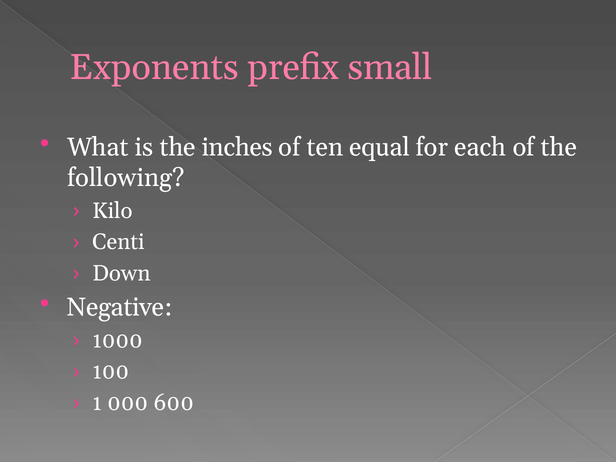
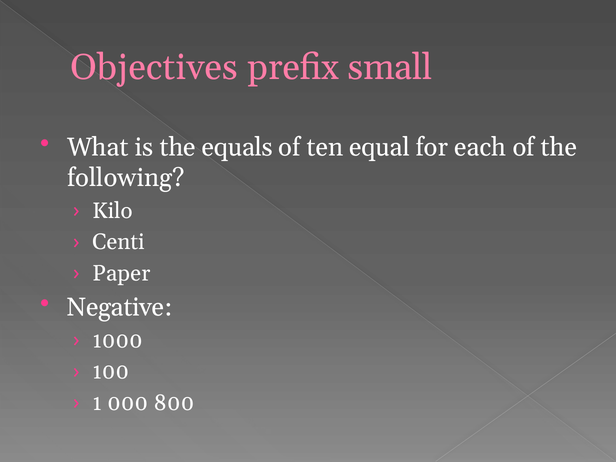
Exponents: Exponents -> Objectives (154, 68)
inches: inches -> equals (237, 147)
Down: Down -> Paper (121, 273)
600: 600 -> 800 (174, 403)
